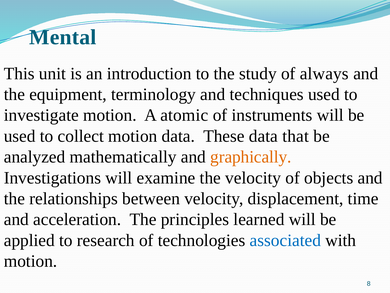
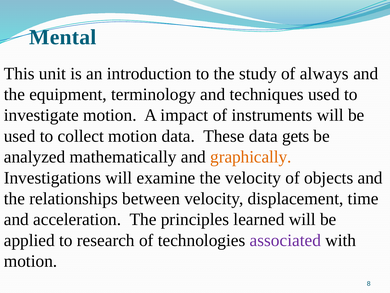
atomic: atomic -> impact (184, 115)
that: that -> gets (296, 136)
associated colour: blue -> purple (285, 240)
